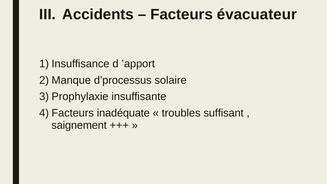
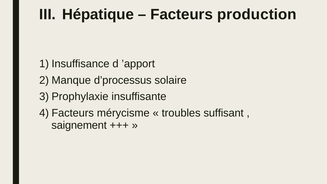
Accidents: Accidents -> Hépatique (98, 14)
évacuateur: évacuateur -> production (257, 14)
inadéquate: inadéquate -> mérycisme (123, 113)
